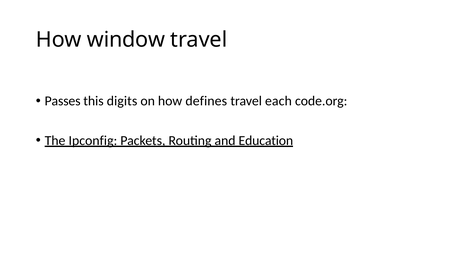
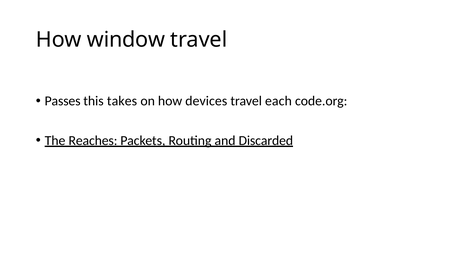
digits: digits -> takes (122, 101)
defines: defines -> devices (206, 101)
Ipconfig: Ipconfig -> Reaches (93, 141)
Education: Education -> Discarded (266, 141)
